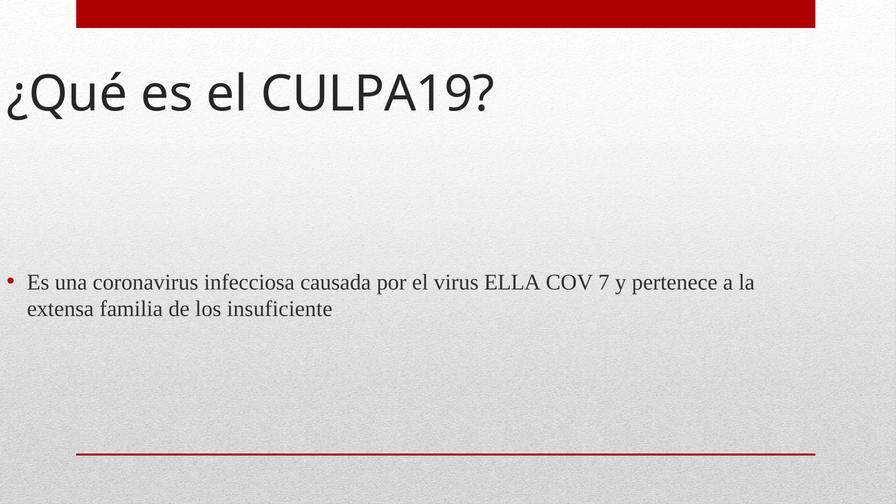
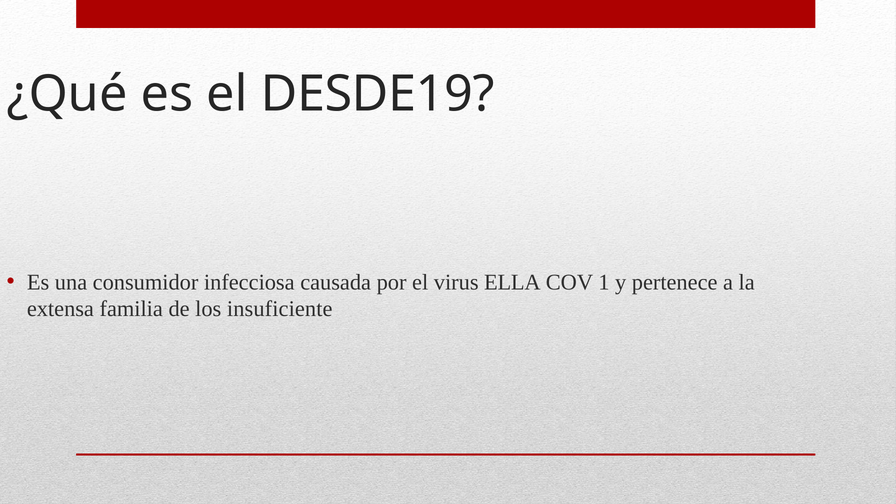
CULPA19: CULPA19 -> DESDE19 (378, 94)
coronavirus: coronavirus -> consumidor (146, 282)
7: 7 -> 1 (604, 282)
